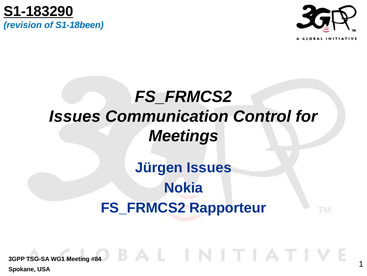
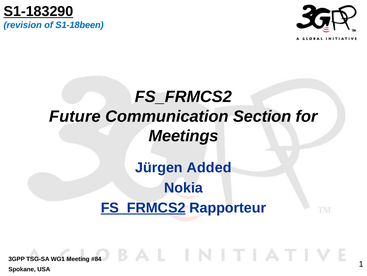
Issues: Issues -> Future (75, 116)
Control: Control -> Section (262, 116)
Jürgen Issues: Issues -> Added (209, 167)
FS_FRMCS2 underline: none -> present (143, 207)
